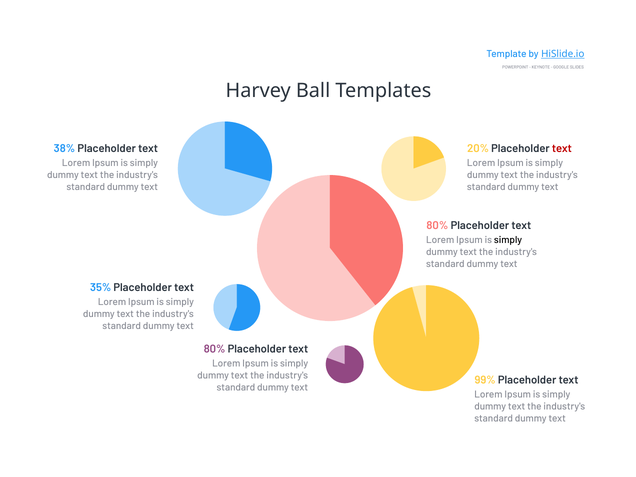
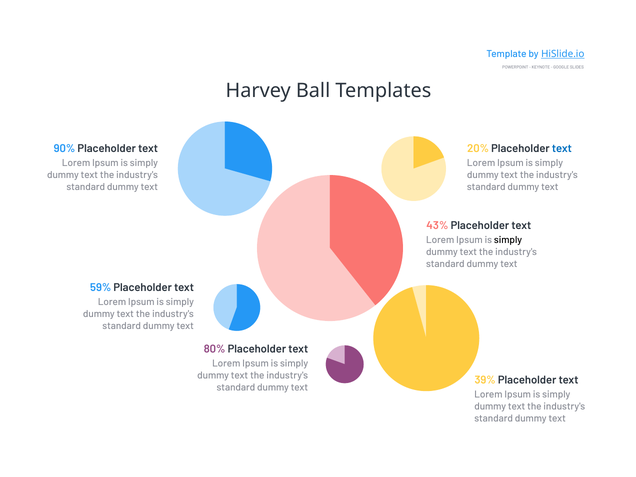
38%: 38% -> 90% (64, 149)
text colour: red -> blue (562, 149)
80%: 80% -> 43% (437, 225)
35%: 35% -> 59% (101, 287)
99%: 99% -> 39% (485, 380)
